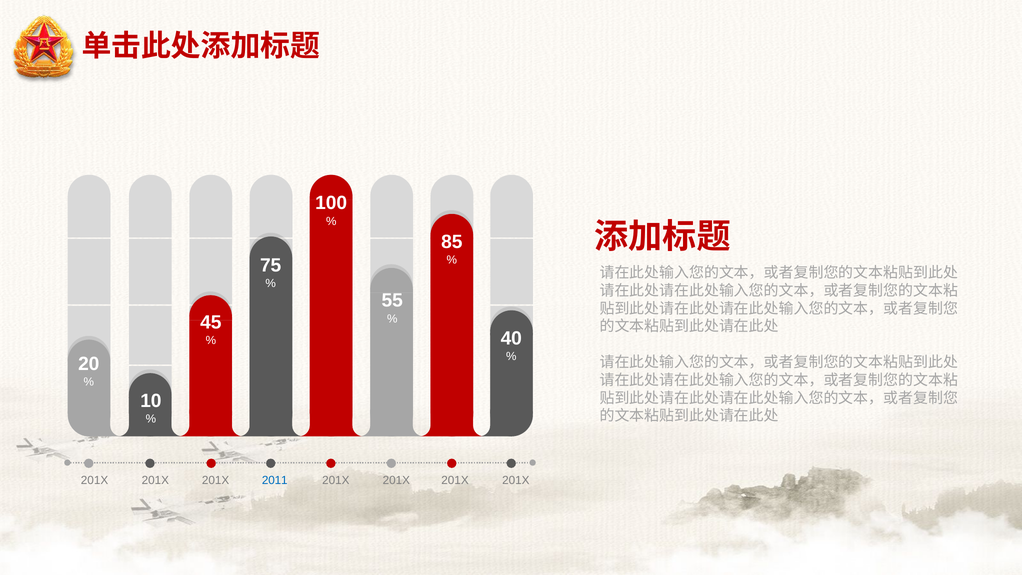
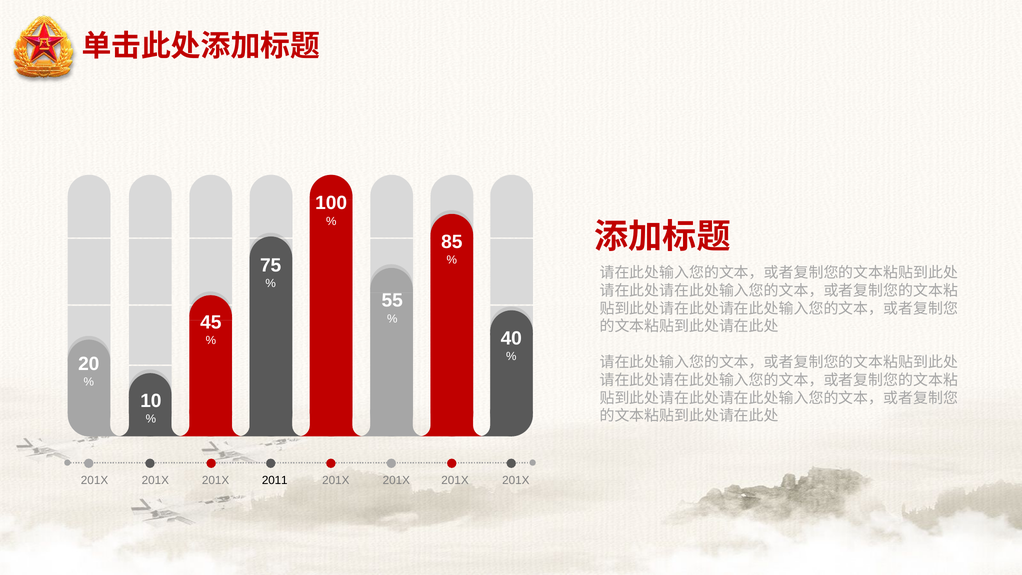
2011 colour: blue -> black (275, 480)
